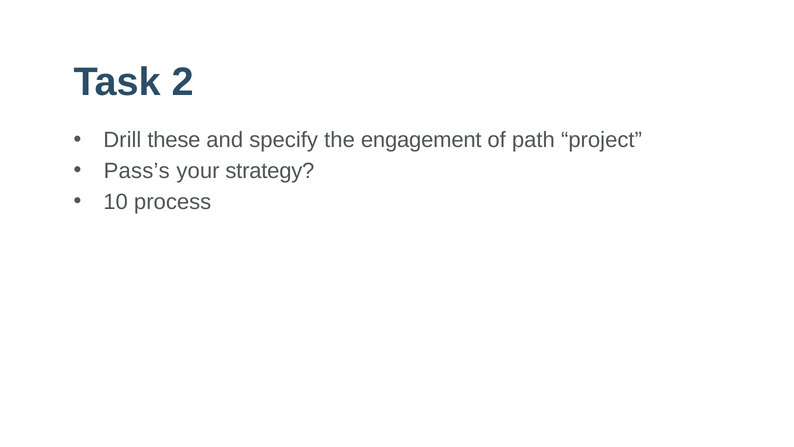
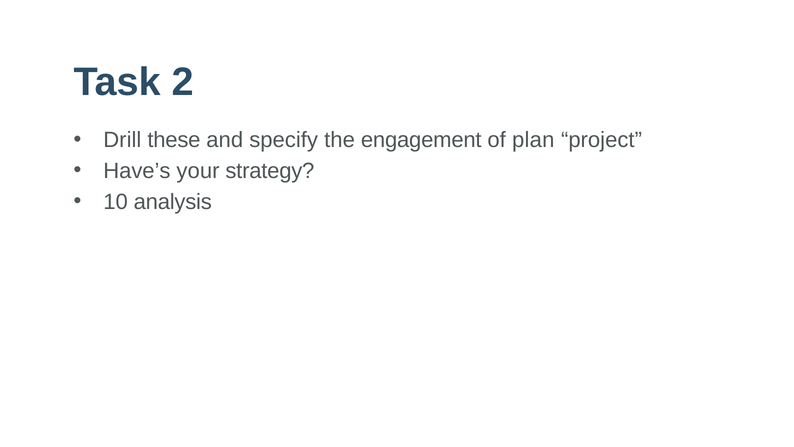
path: path -> plan (533, 140)
Pass’s: Pass’s -> Have’s (137, 171)
process: process -> analysis (173, 202)
